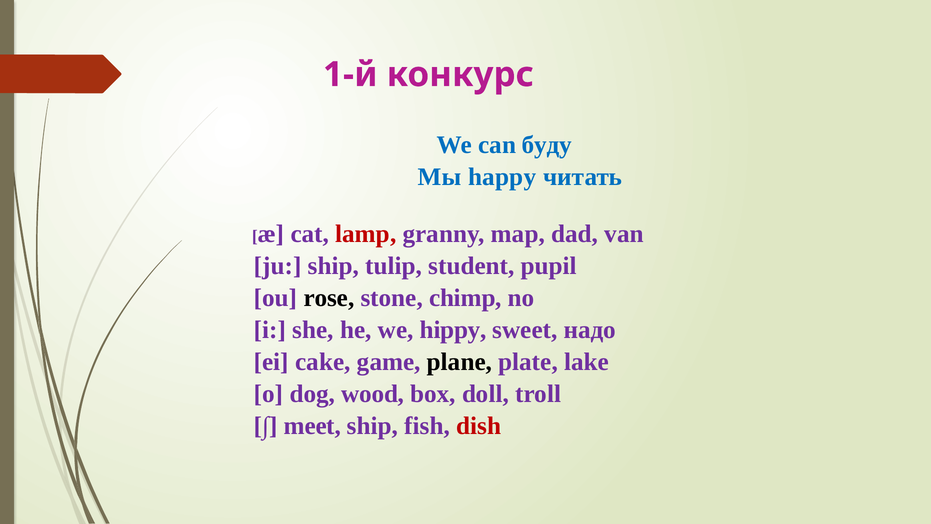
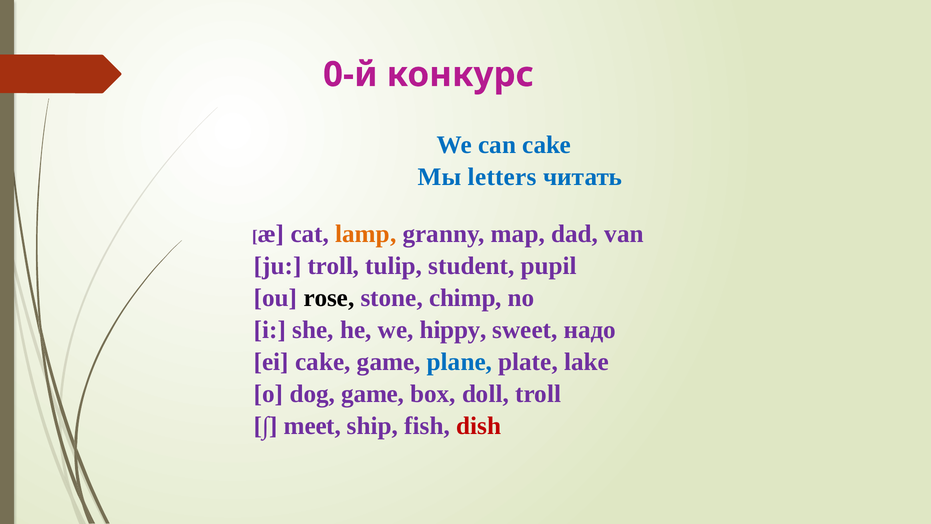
1-й: 1-й -> 0-й (350, 75)
can буду: буду -> cake (547, 145)
happy: happy -> letters (502, 177)
lamp colour: red -> orange (366, 234)
ju ship: ship -> troll (333, 266)
plane colour: black -> blue (459, 362)
dog wood: wood -> game (373, 394)
